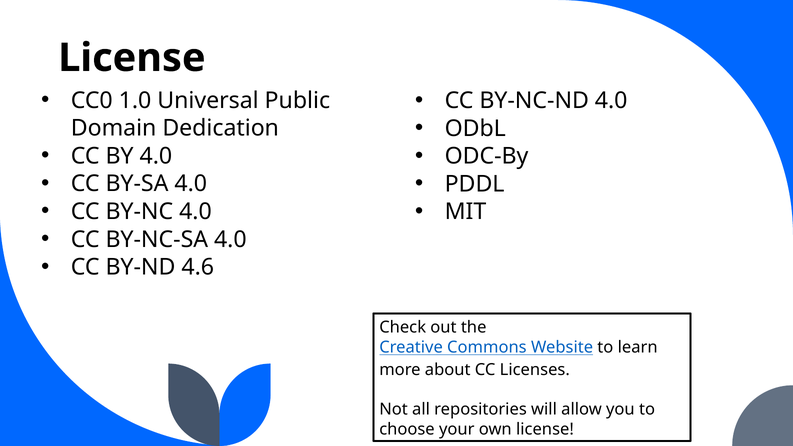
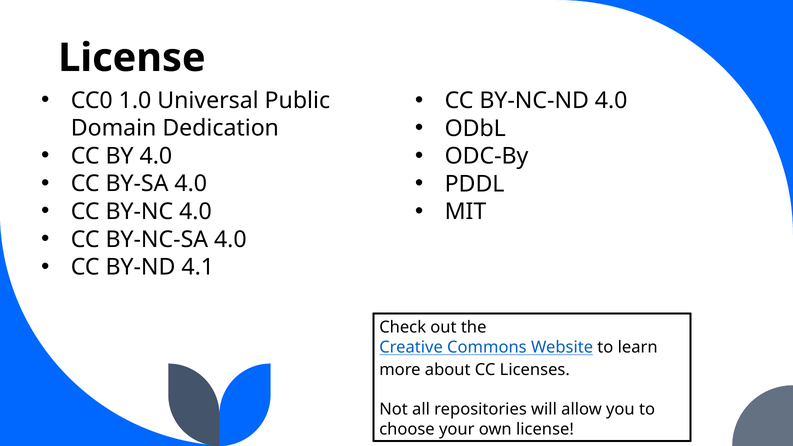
4.6: 4.6 -> 4.1 (198, 267)
